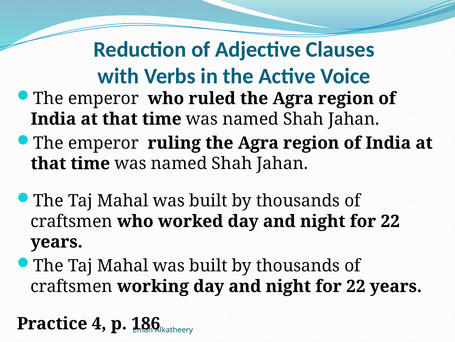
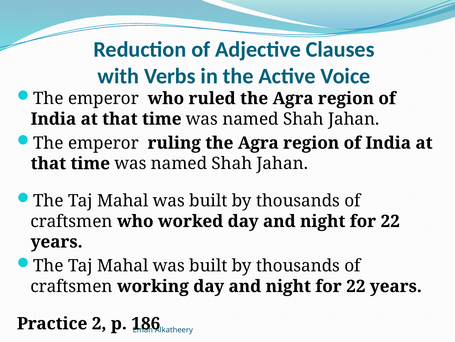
4: 4 -> 2 (99, 323)
